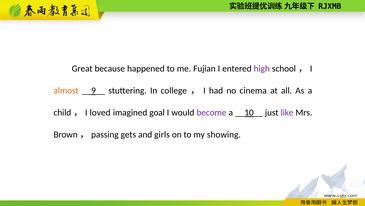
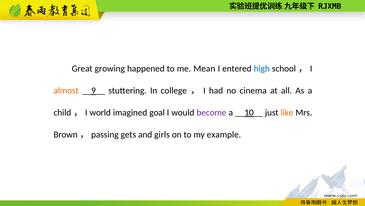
because: because -> growing (110, 68)
Fujian: Fujian -> Mean (204, 68)
high colour: purple -> blue (262, 68)
loved: loved -> world (100, 112)
like colour: purple -> orange (287, 112)
showing: showing -> example (224, 134)
